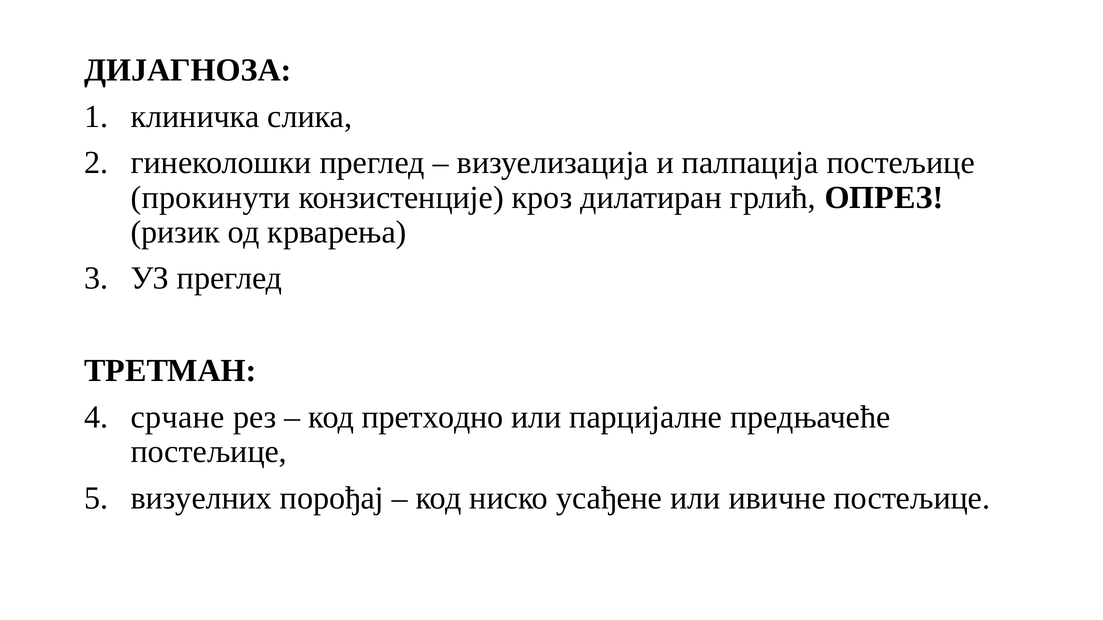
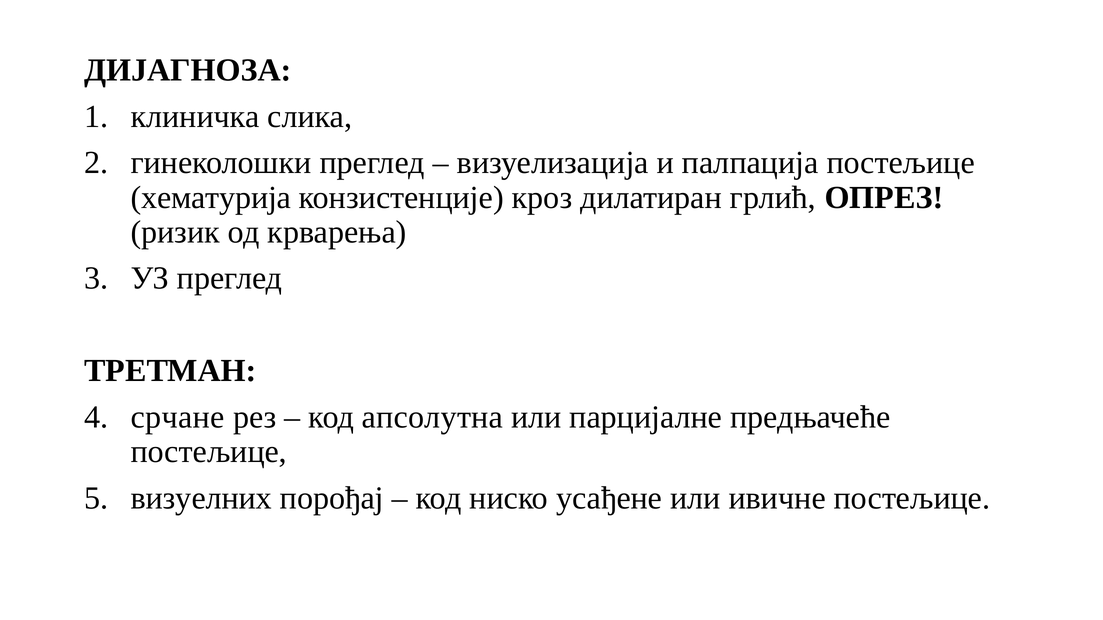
прокинути: прокинути -> хематурија (211, 198)
претходно: претходно -> апсолутна (432, 417)
